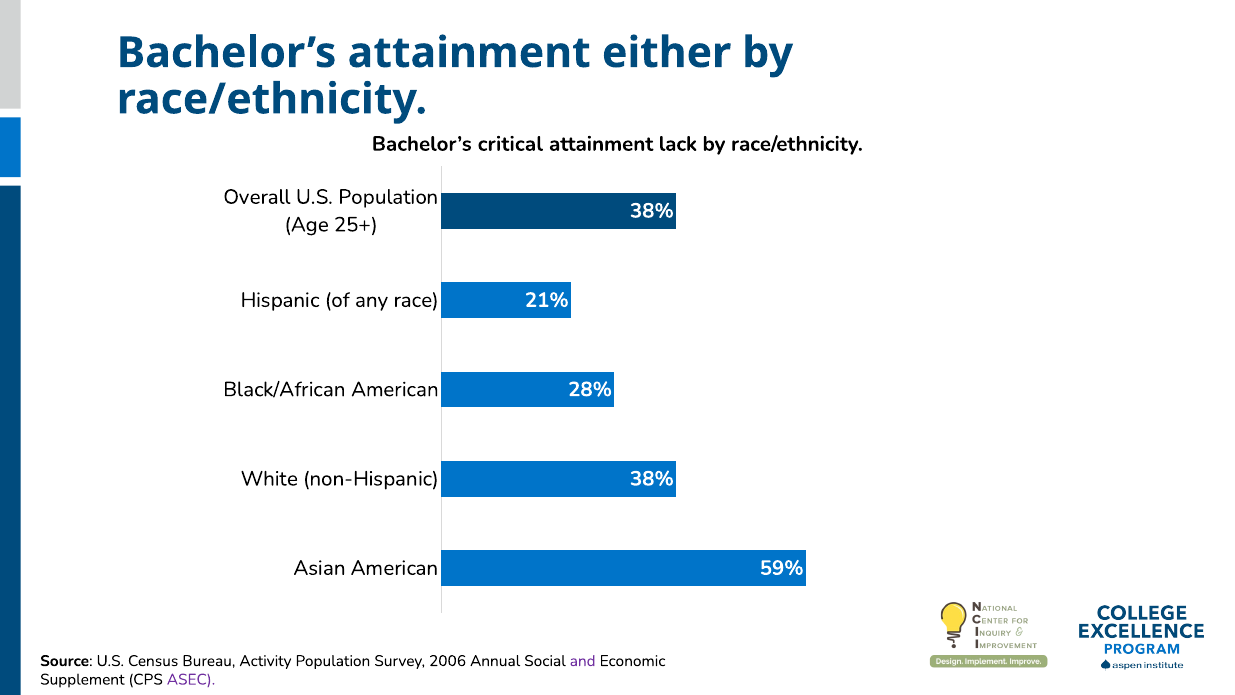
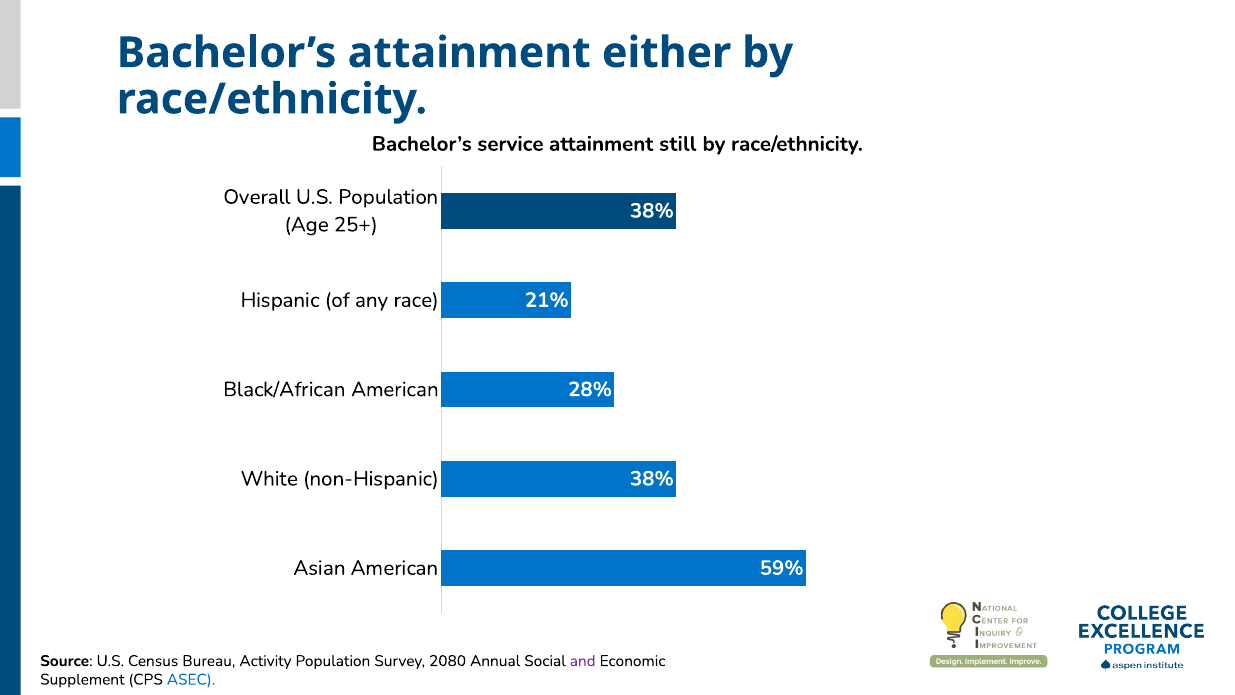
critical: critical -> service (510, 144)
lack: lack -> still (678, 144)
2006: 2006 -> 2080 (448, 661)
ASEC colour: purple -> blue (191, 679)
